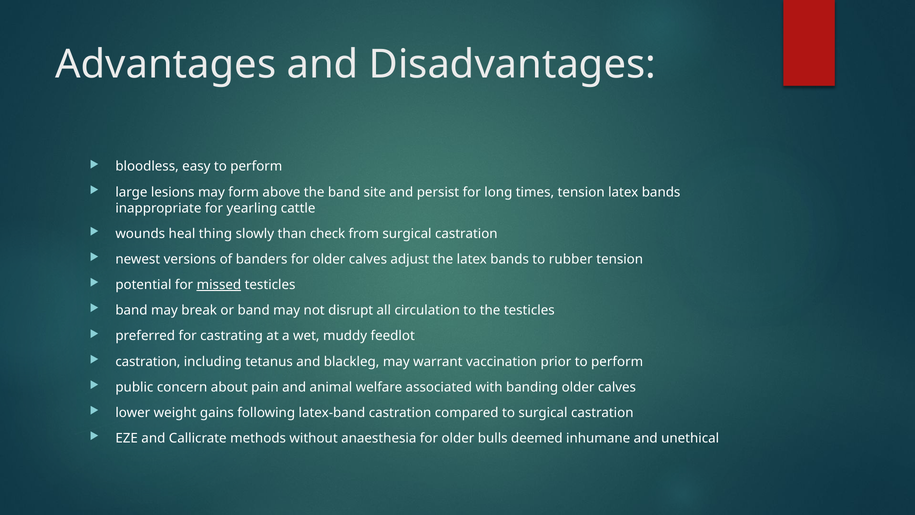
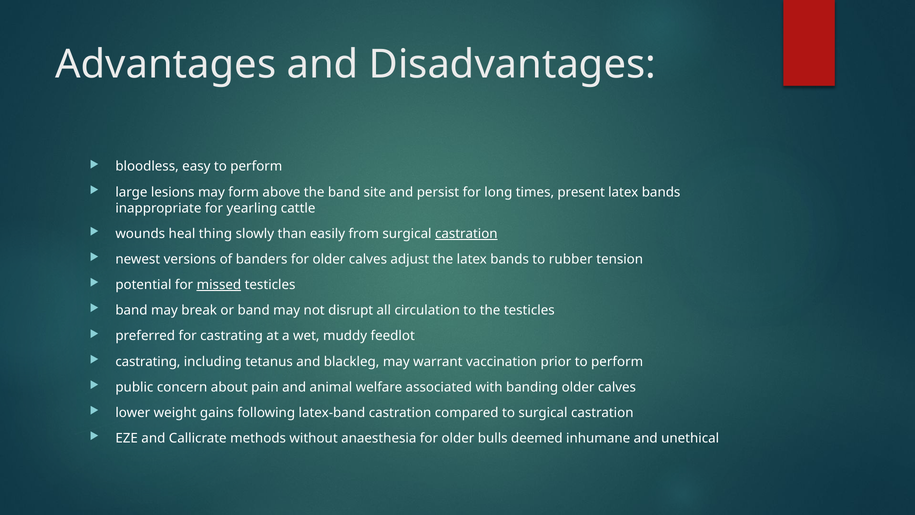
times tension: tension -> present (581, 192)
check: check -> easily (328, 234)
castration underline: none -> present (466, 234)
castration: castration -> castrating (148, 361)
